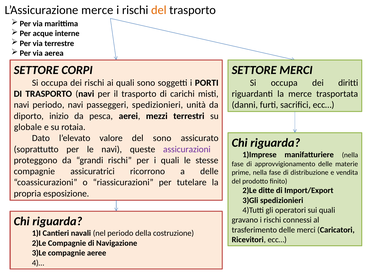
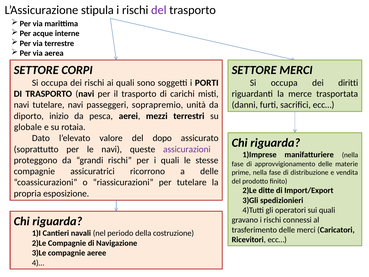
L’Assicurazione merce: merce -> stipula (97, 10)
del colour: orange -> purple (159, 10)
navi periodo: periodo -> tutelare (48, 105)
passeggeri spedizionieri: spedizionieri -> soprapremio (157, 105)
del sono: sono -> dopo (162, 138)
